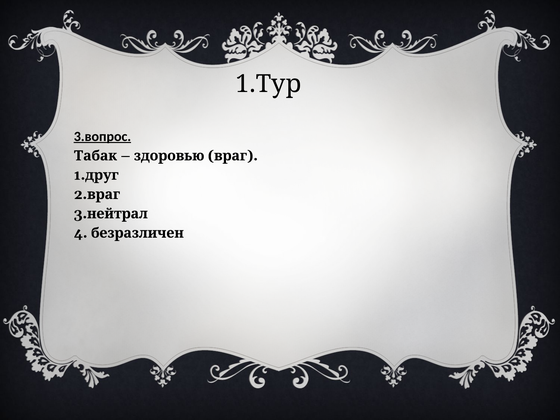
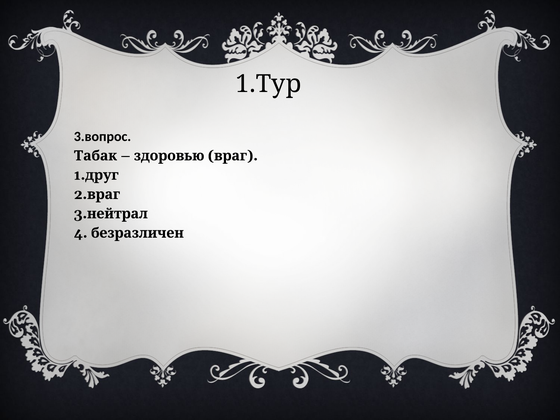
3.вопрос underline: present -> none (102, 136)
